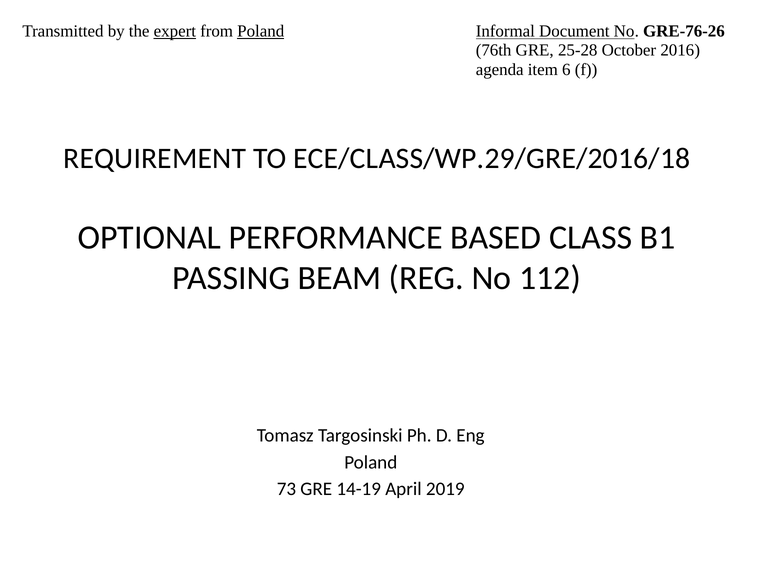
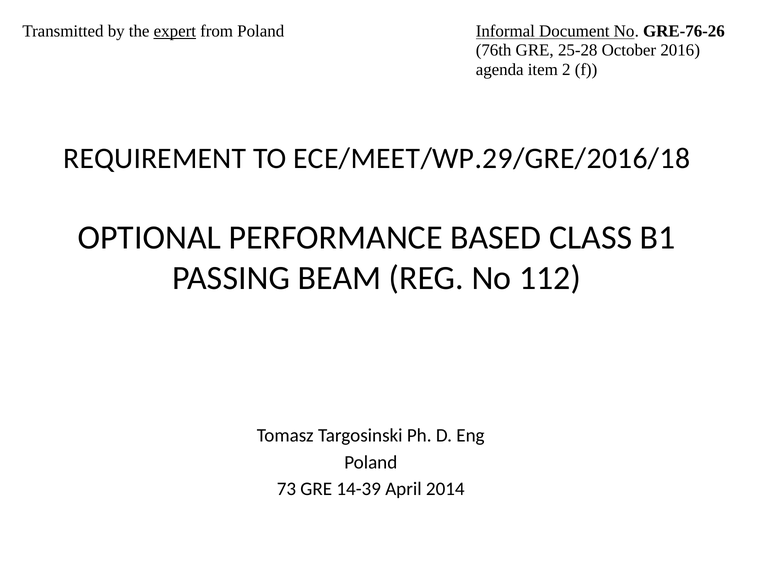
Poland underline: present -> none (261, 31)
6: 6 -> 2 (566, 69)
ECE/CLASS/WP.29/GRE/2016/18: ECE/CLASS/WP.29/GRE/2016/18 -> ECE/MEET/WP.29/GRE/2016/18 (492, 158)
14-19: 14-19 -> 14-39 (359, 489)
2019: 2019 -> 2014 (445, 489)
